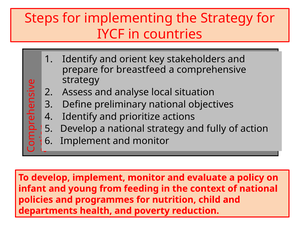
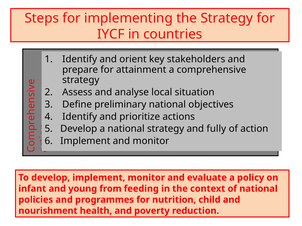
breastfeed: breastfeed -> attainment (141, 70)
departments: departments -> nourishment (48, 211)
